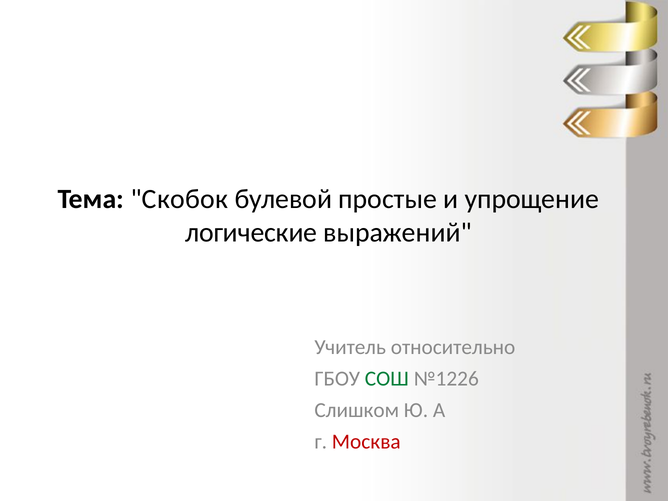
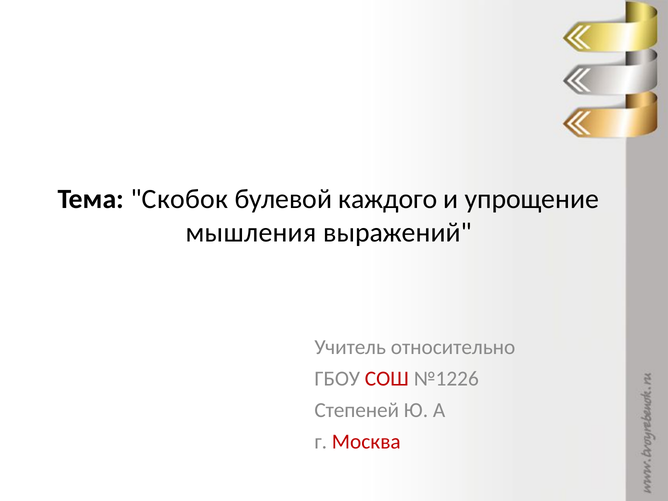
простые: простые -> каждого (388, 199)
логические: логические -> мышления (251, 232)
СОШ colour: green -> red (387, 379)
Слишком: Слишком -> Степеней (357, 410)
